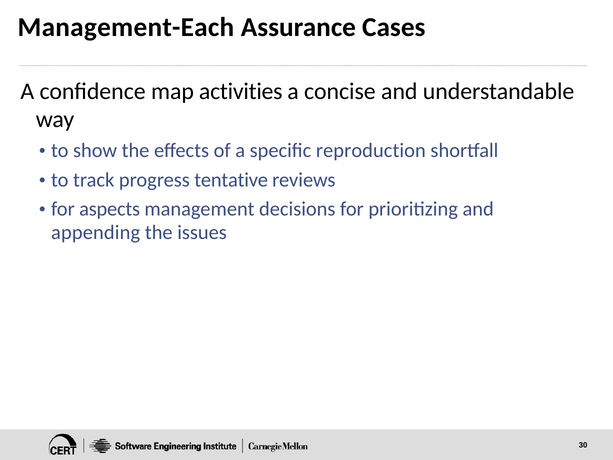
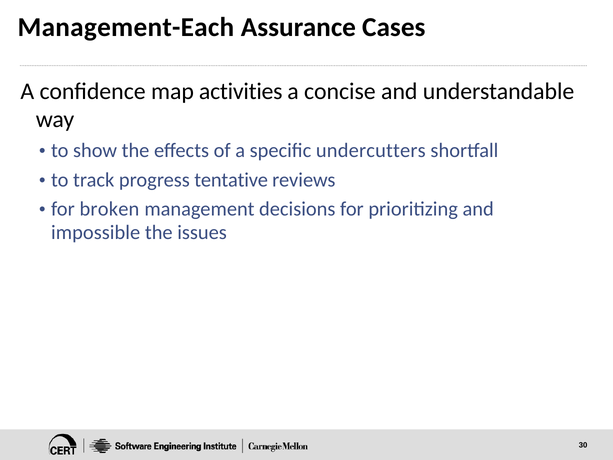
reproduction: reproduction -> undercutters (371, 151)
aspects: aspects -> broken (109, 209)
appending: appending -> impossible (96, 232)
